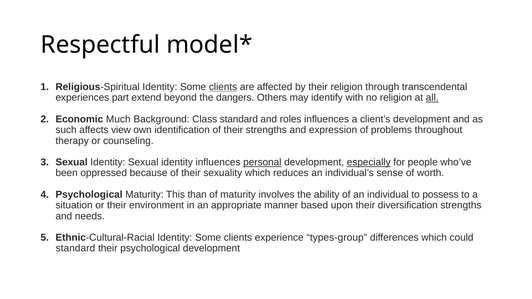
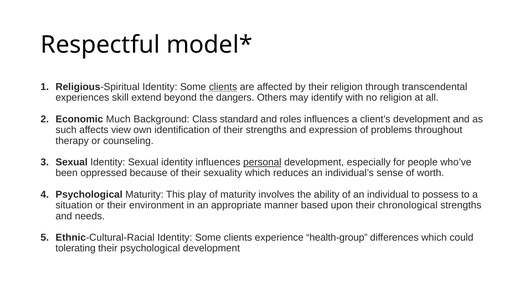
part: part -> skill (120, 98)
all underline: present -> none (432, 98)
especially underline: present -> none (369, 162)
than: than -> play (197, 195)
diversification: diversification -> chronological (408, 205)
types-group: types-group -> health-group (337, 238)
standard: standard -> tolerating (76, 249)
